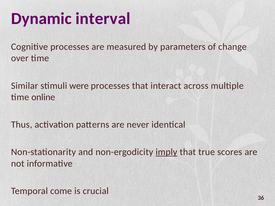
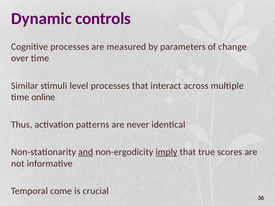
interval: interval -> controls (103, 19)
were: were -> level (79, 86)
and underline: none -> present (86, 152)
